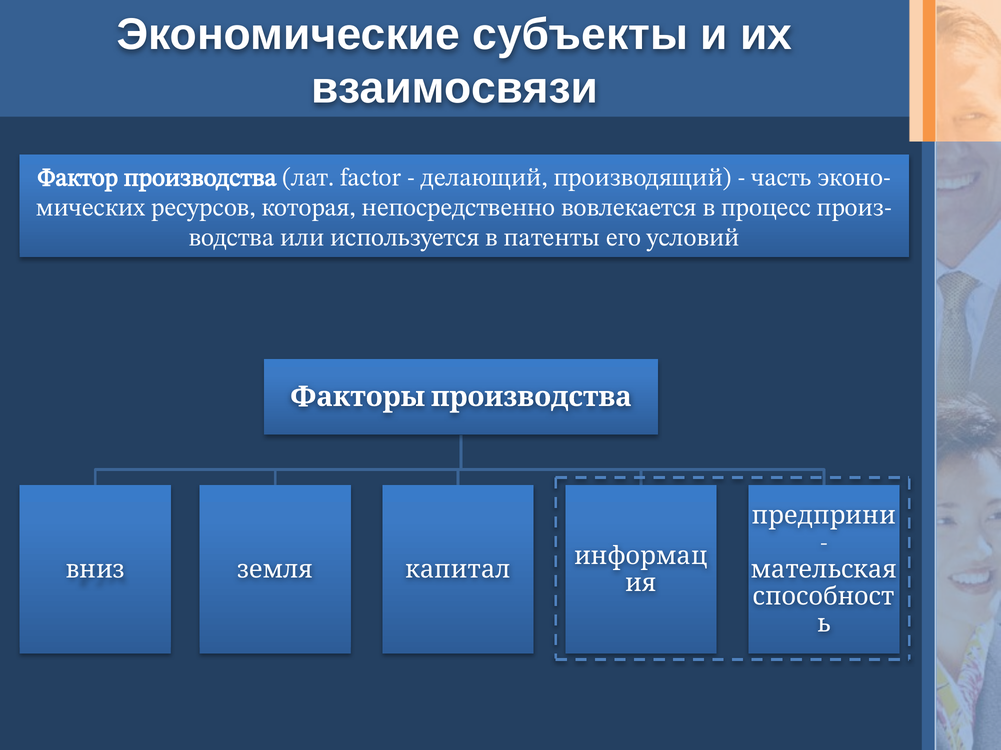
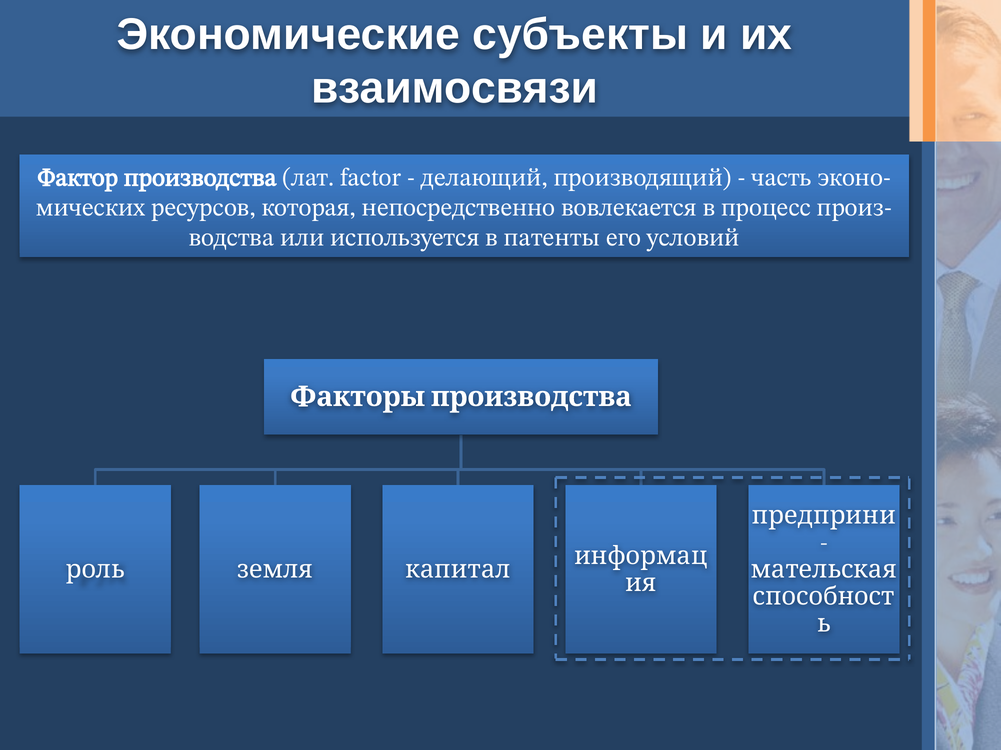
вниз: вниз -> роль (95, 570)
